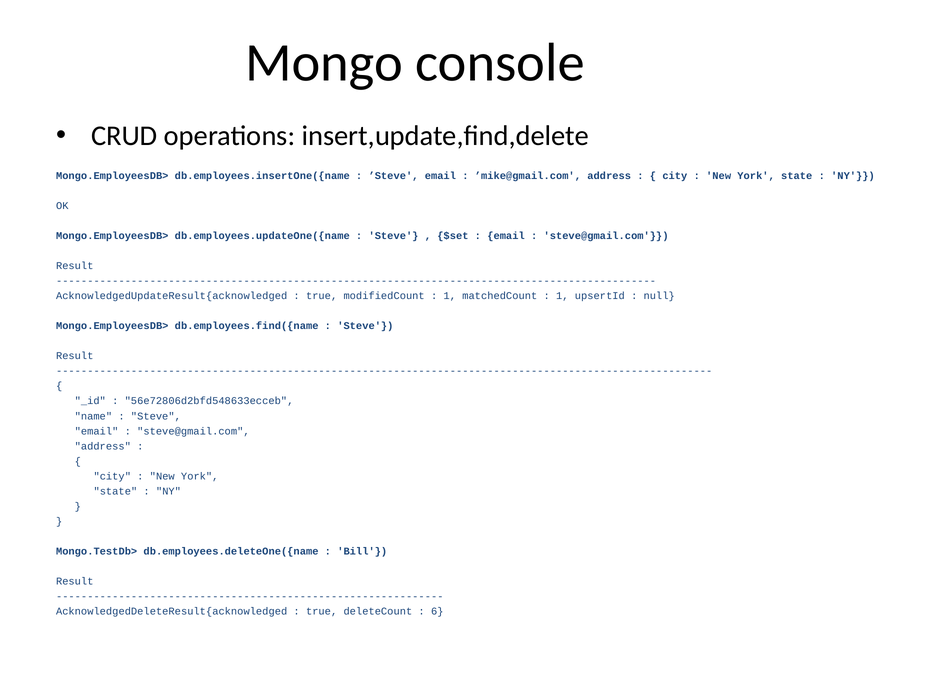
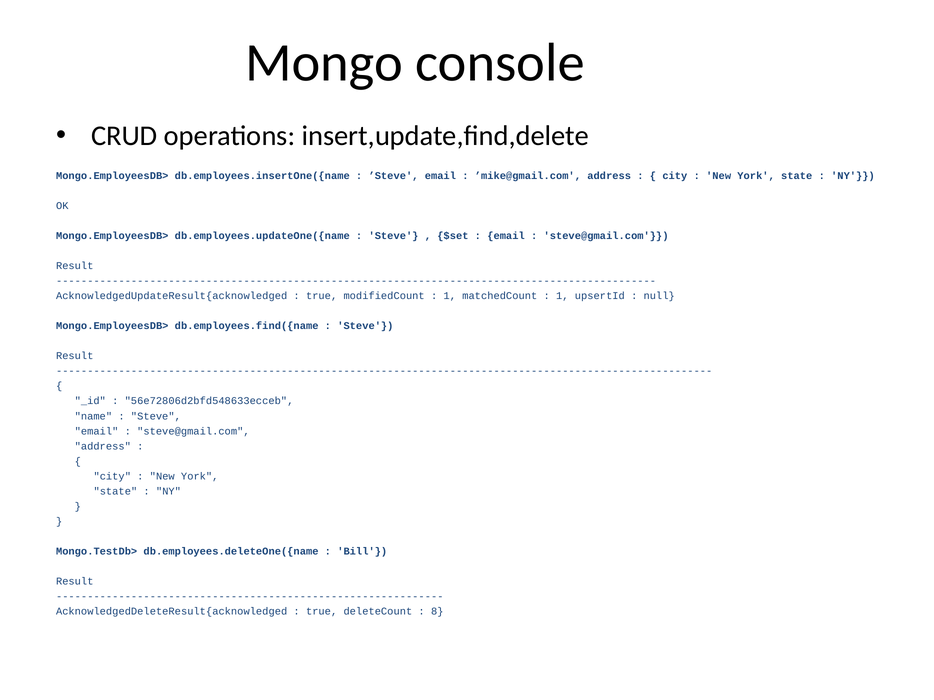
6: 6 -> 8 (437, 612)
